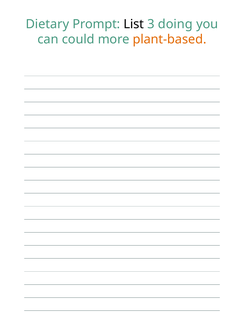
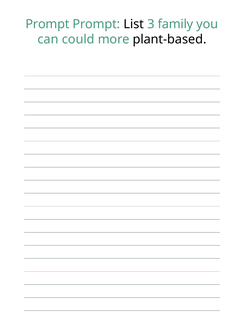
Dietary: Dietary -> Prompt (47, 24)
doing: doing -> family (175, 24)
plant-based colour: orange -> black (170, 39)
